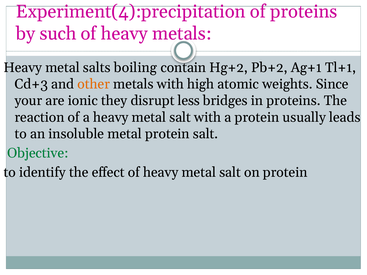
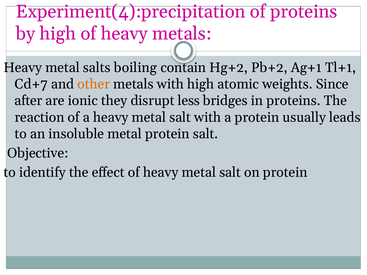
by such: such -> high (58, 34)
Cd+3: Cd+3 -> Cd+7 (31, 84)
your: your -> after (28, 101)
Objective colour: green -> black (38, 153)
